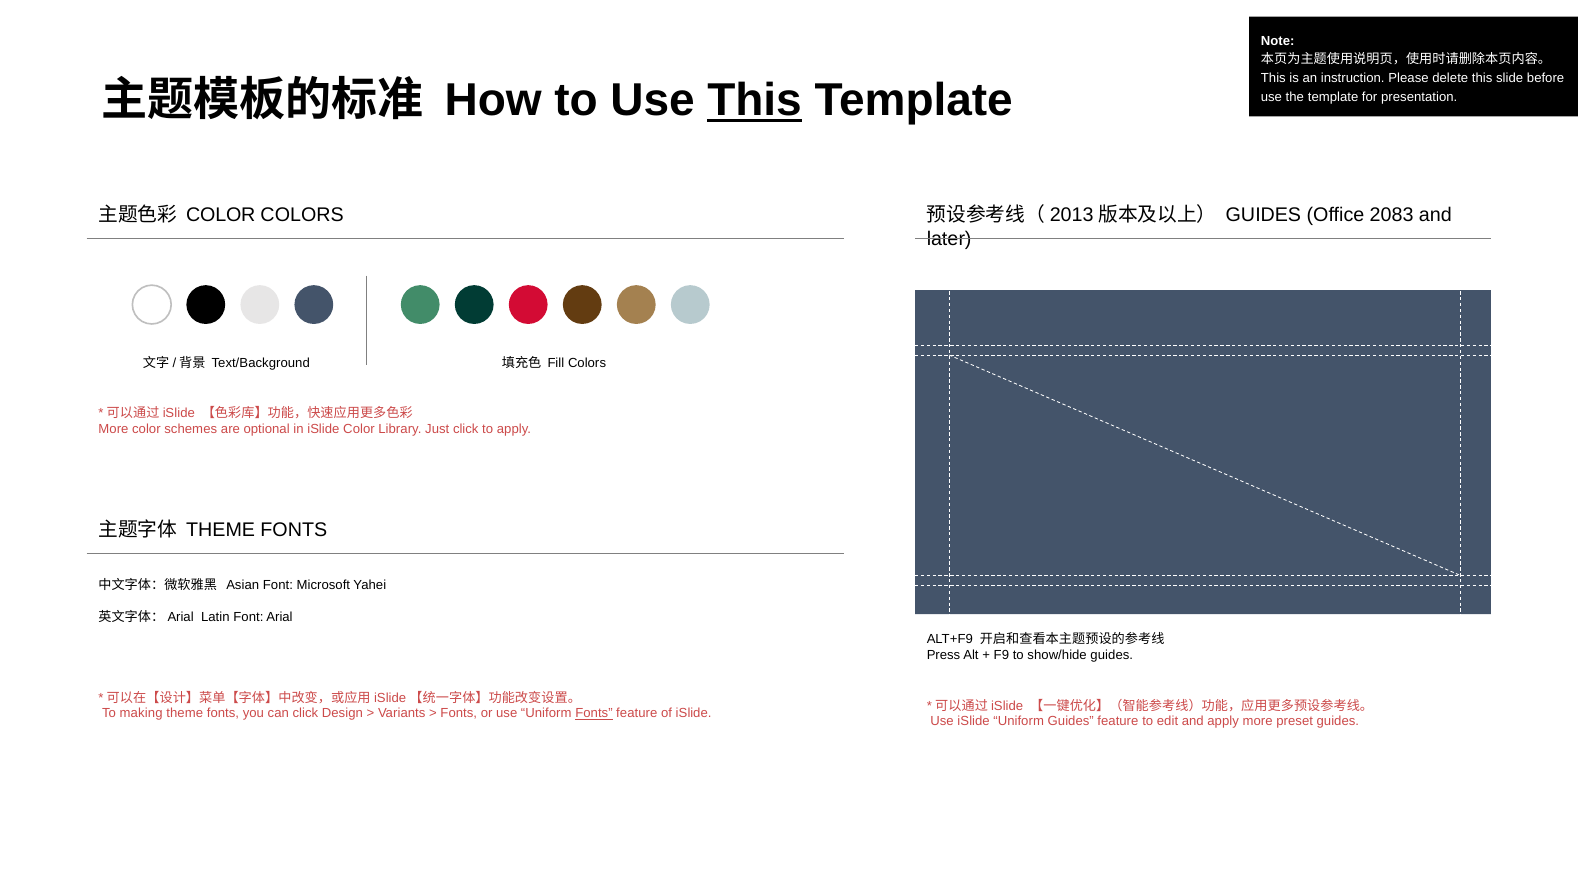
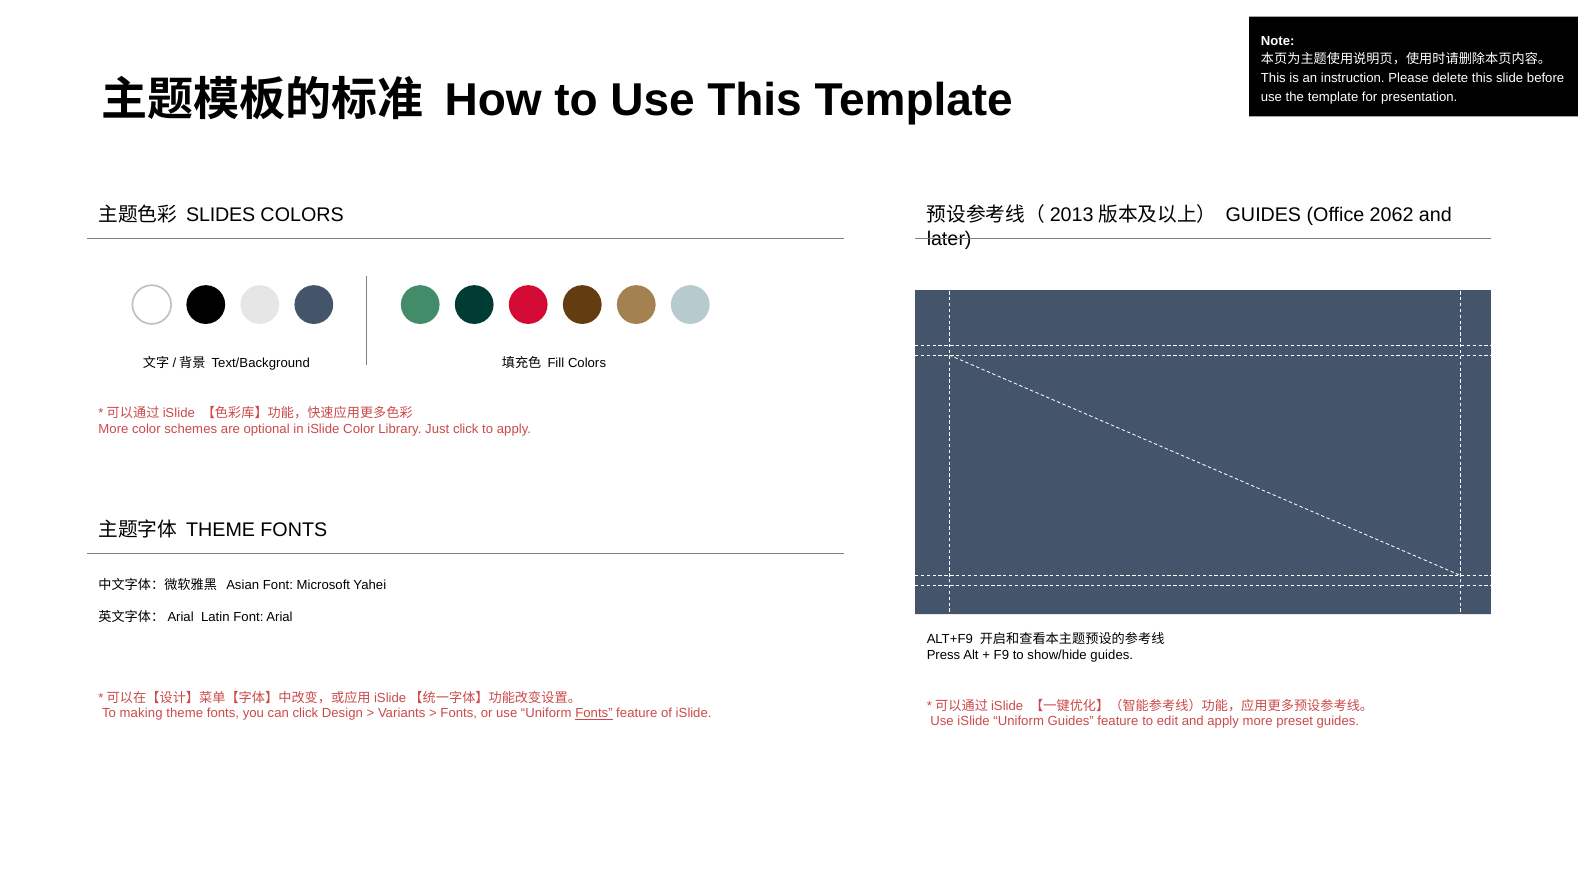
This underline: present -> none (755, 101)
2083: 2083 -> 2062 (1392, 215)
COLOR: COLOR -> SLIDES (221, 215)
